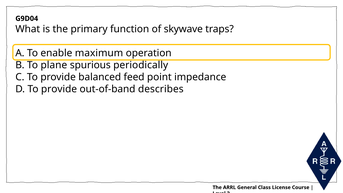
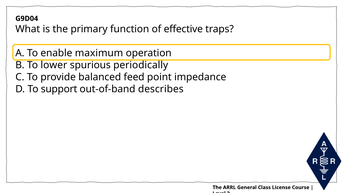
skywave: skywave -> effective (183, 29)
plane: plane -> lower (54, 65)
D To provide: provide -> support (59, 89)
